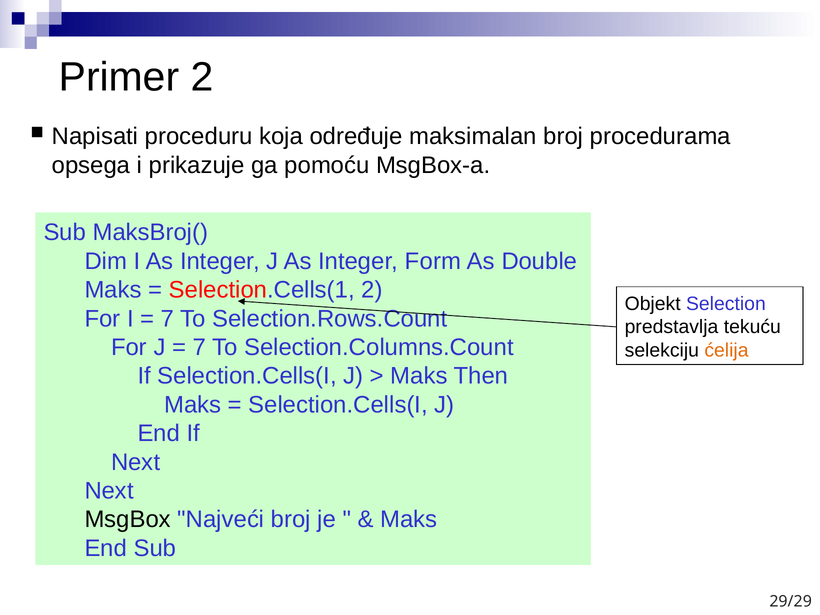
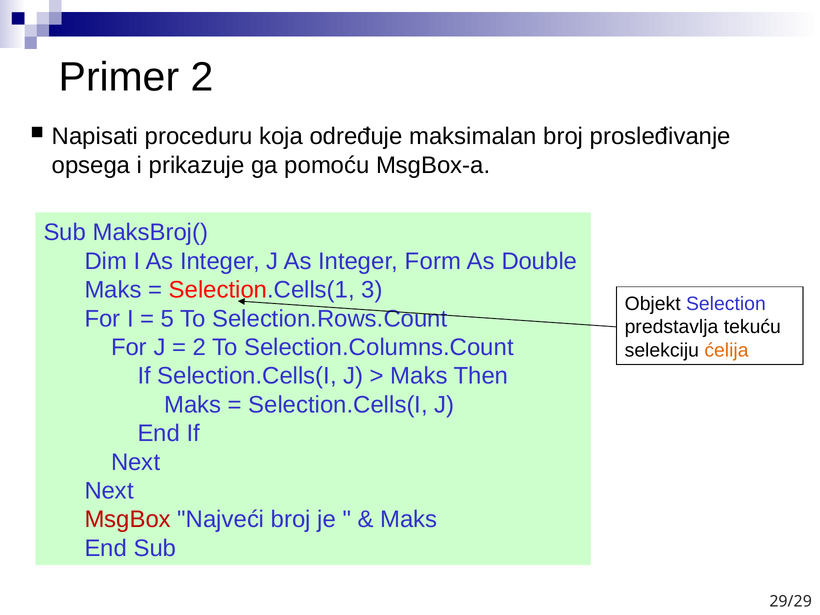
procedurama: procedurama -> prosleđivanje (660, 136)
Selection.Cells(1 2: 2 -> 3 (372, 290)
7: 7 -> 5 (167, 319)
7: 7 -> 2 (199, 347)
MsgBox colour: black -> red (128, 520)
